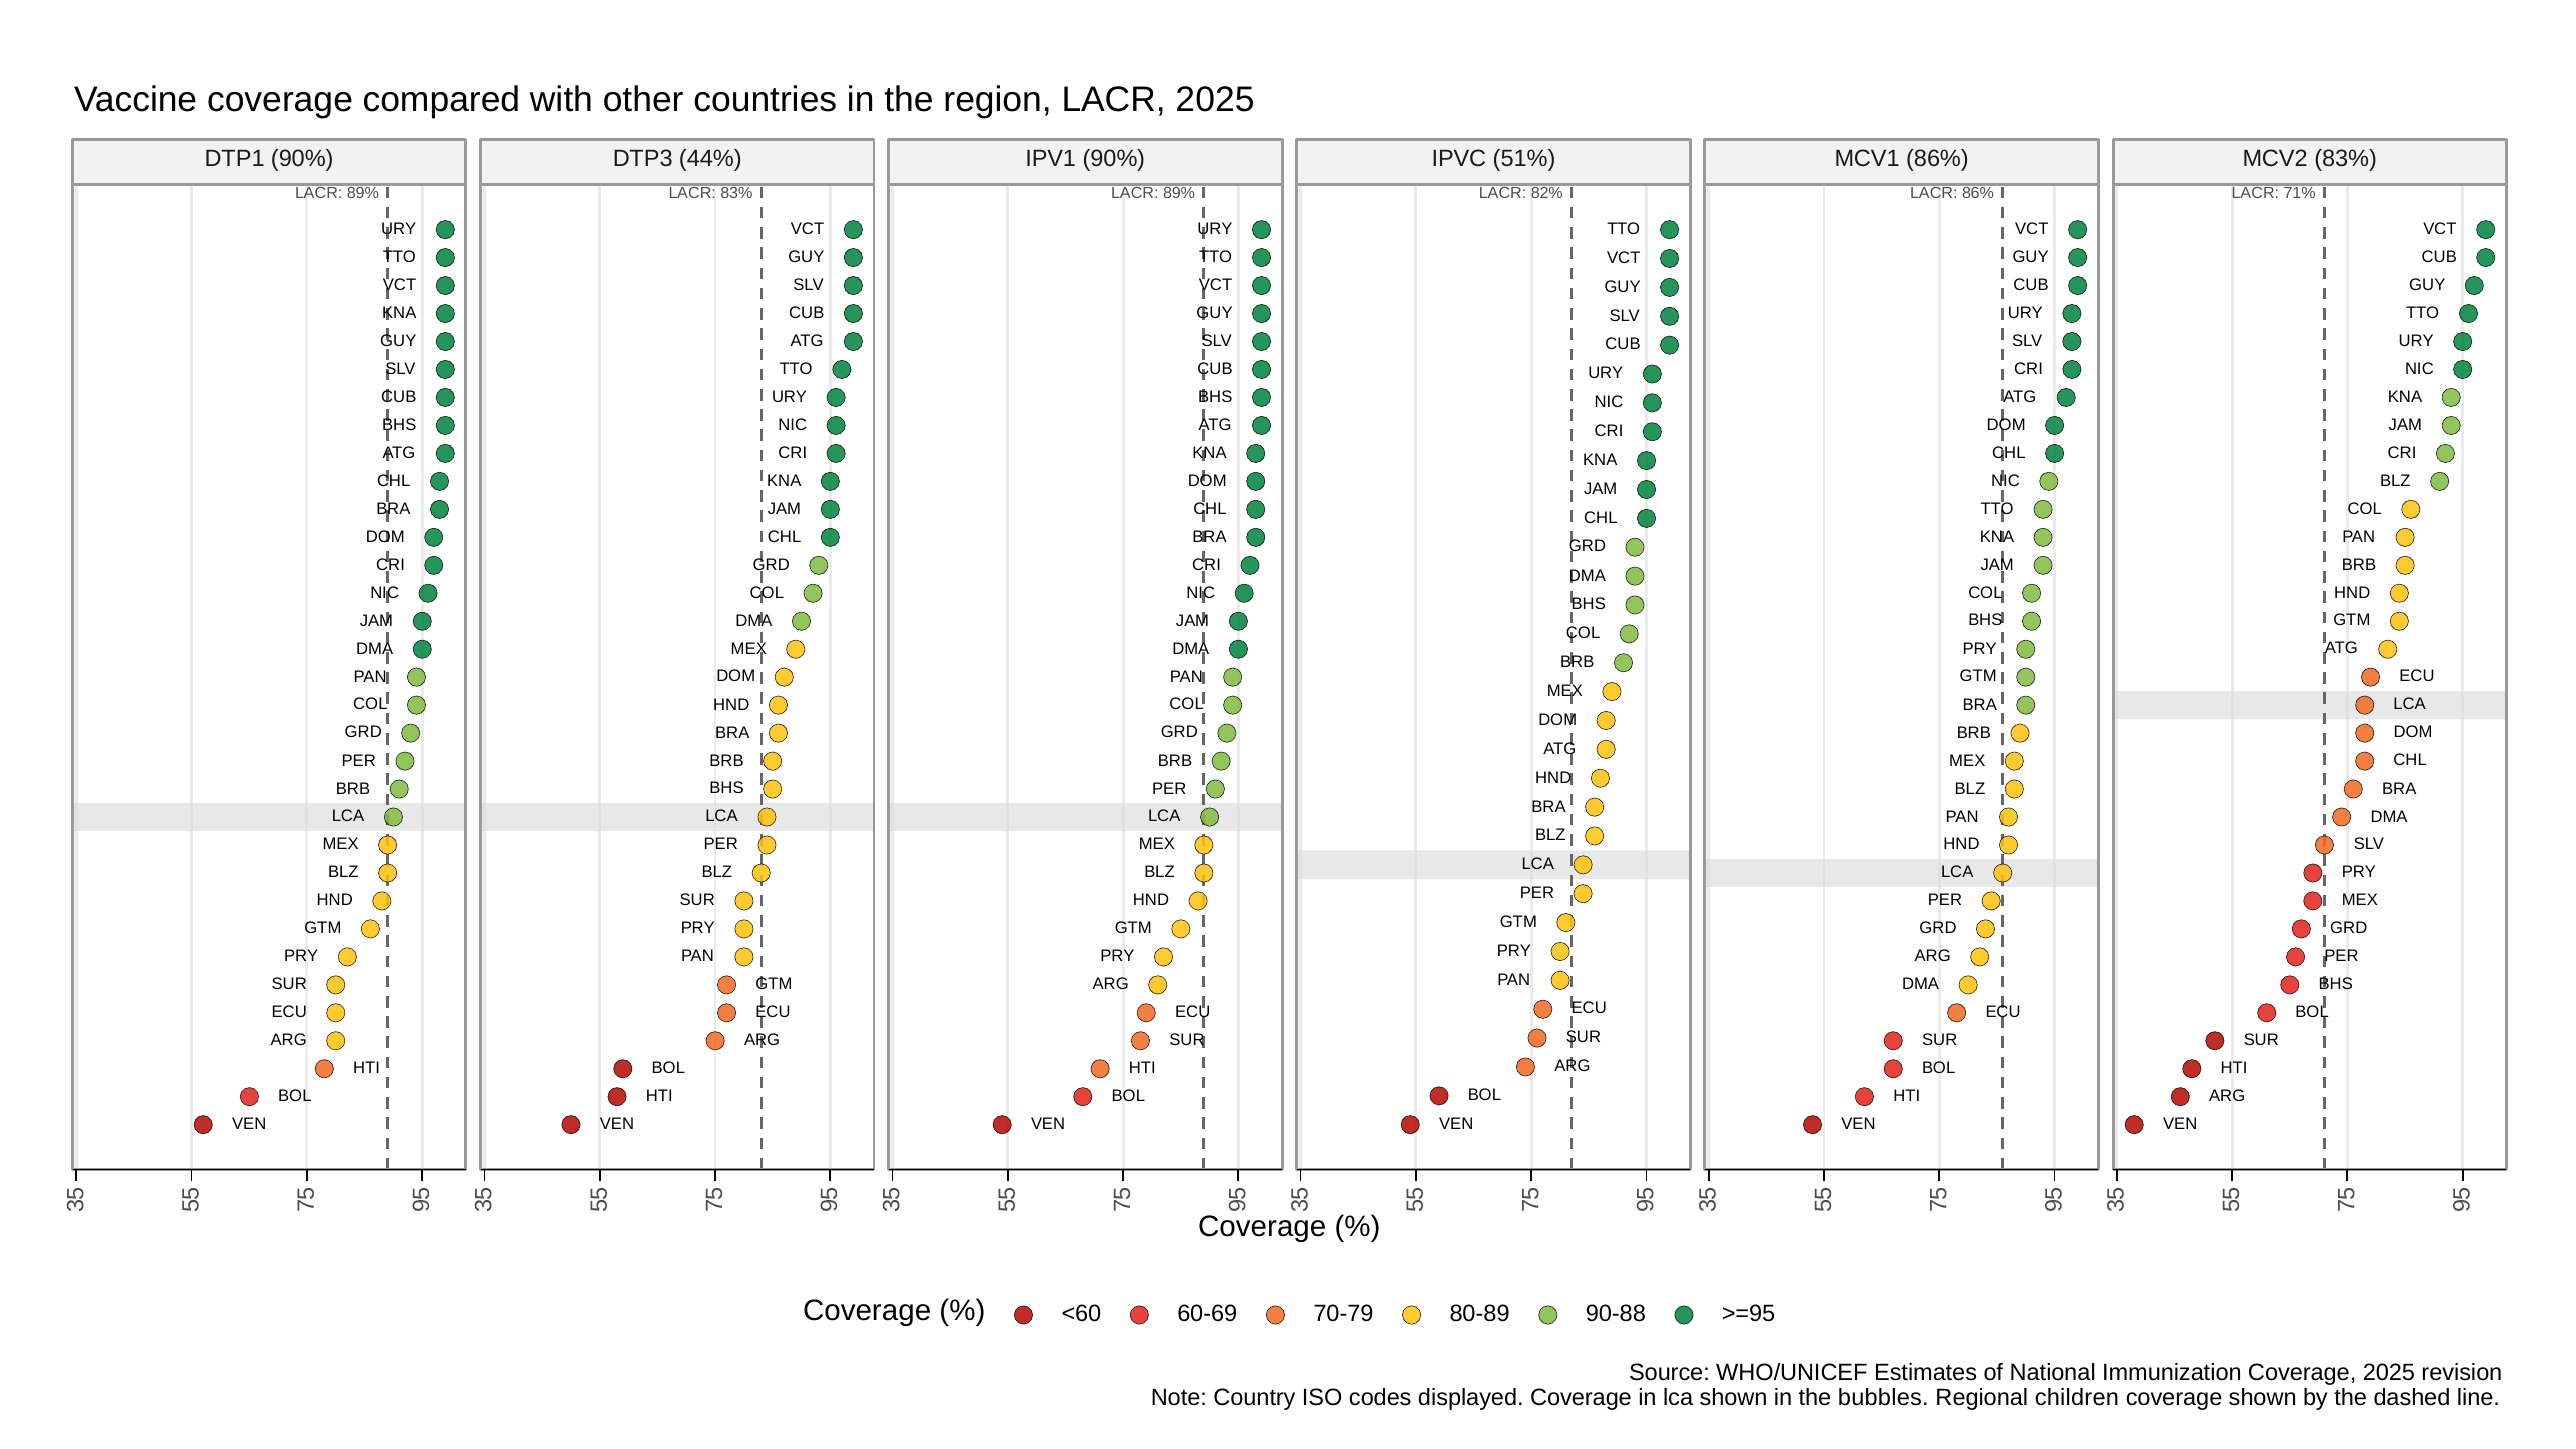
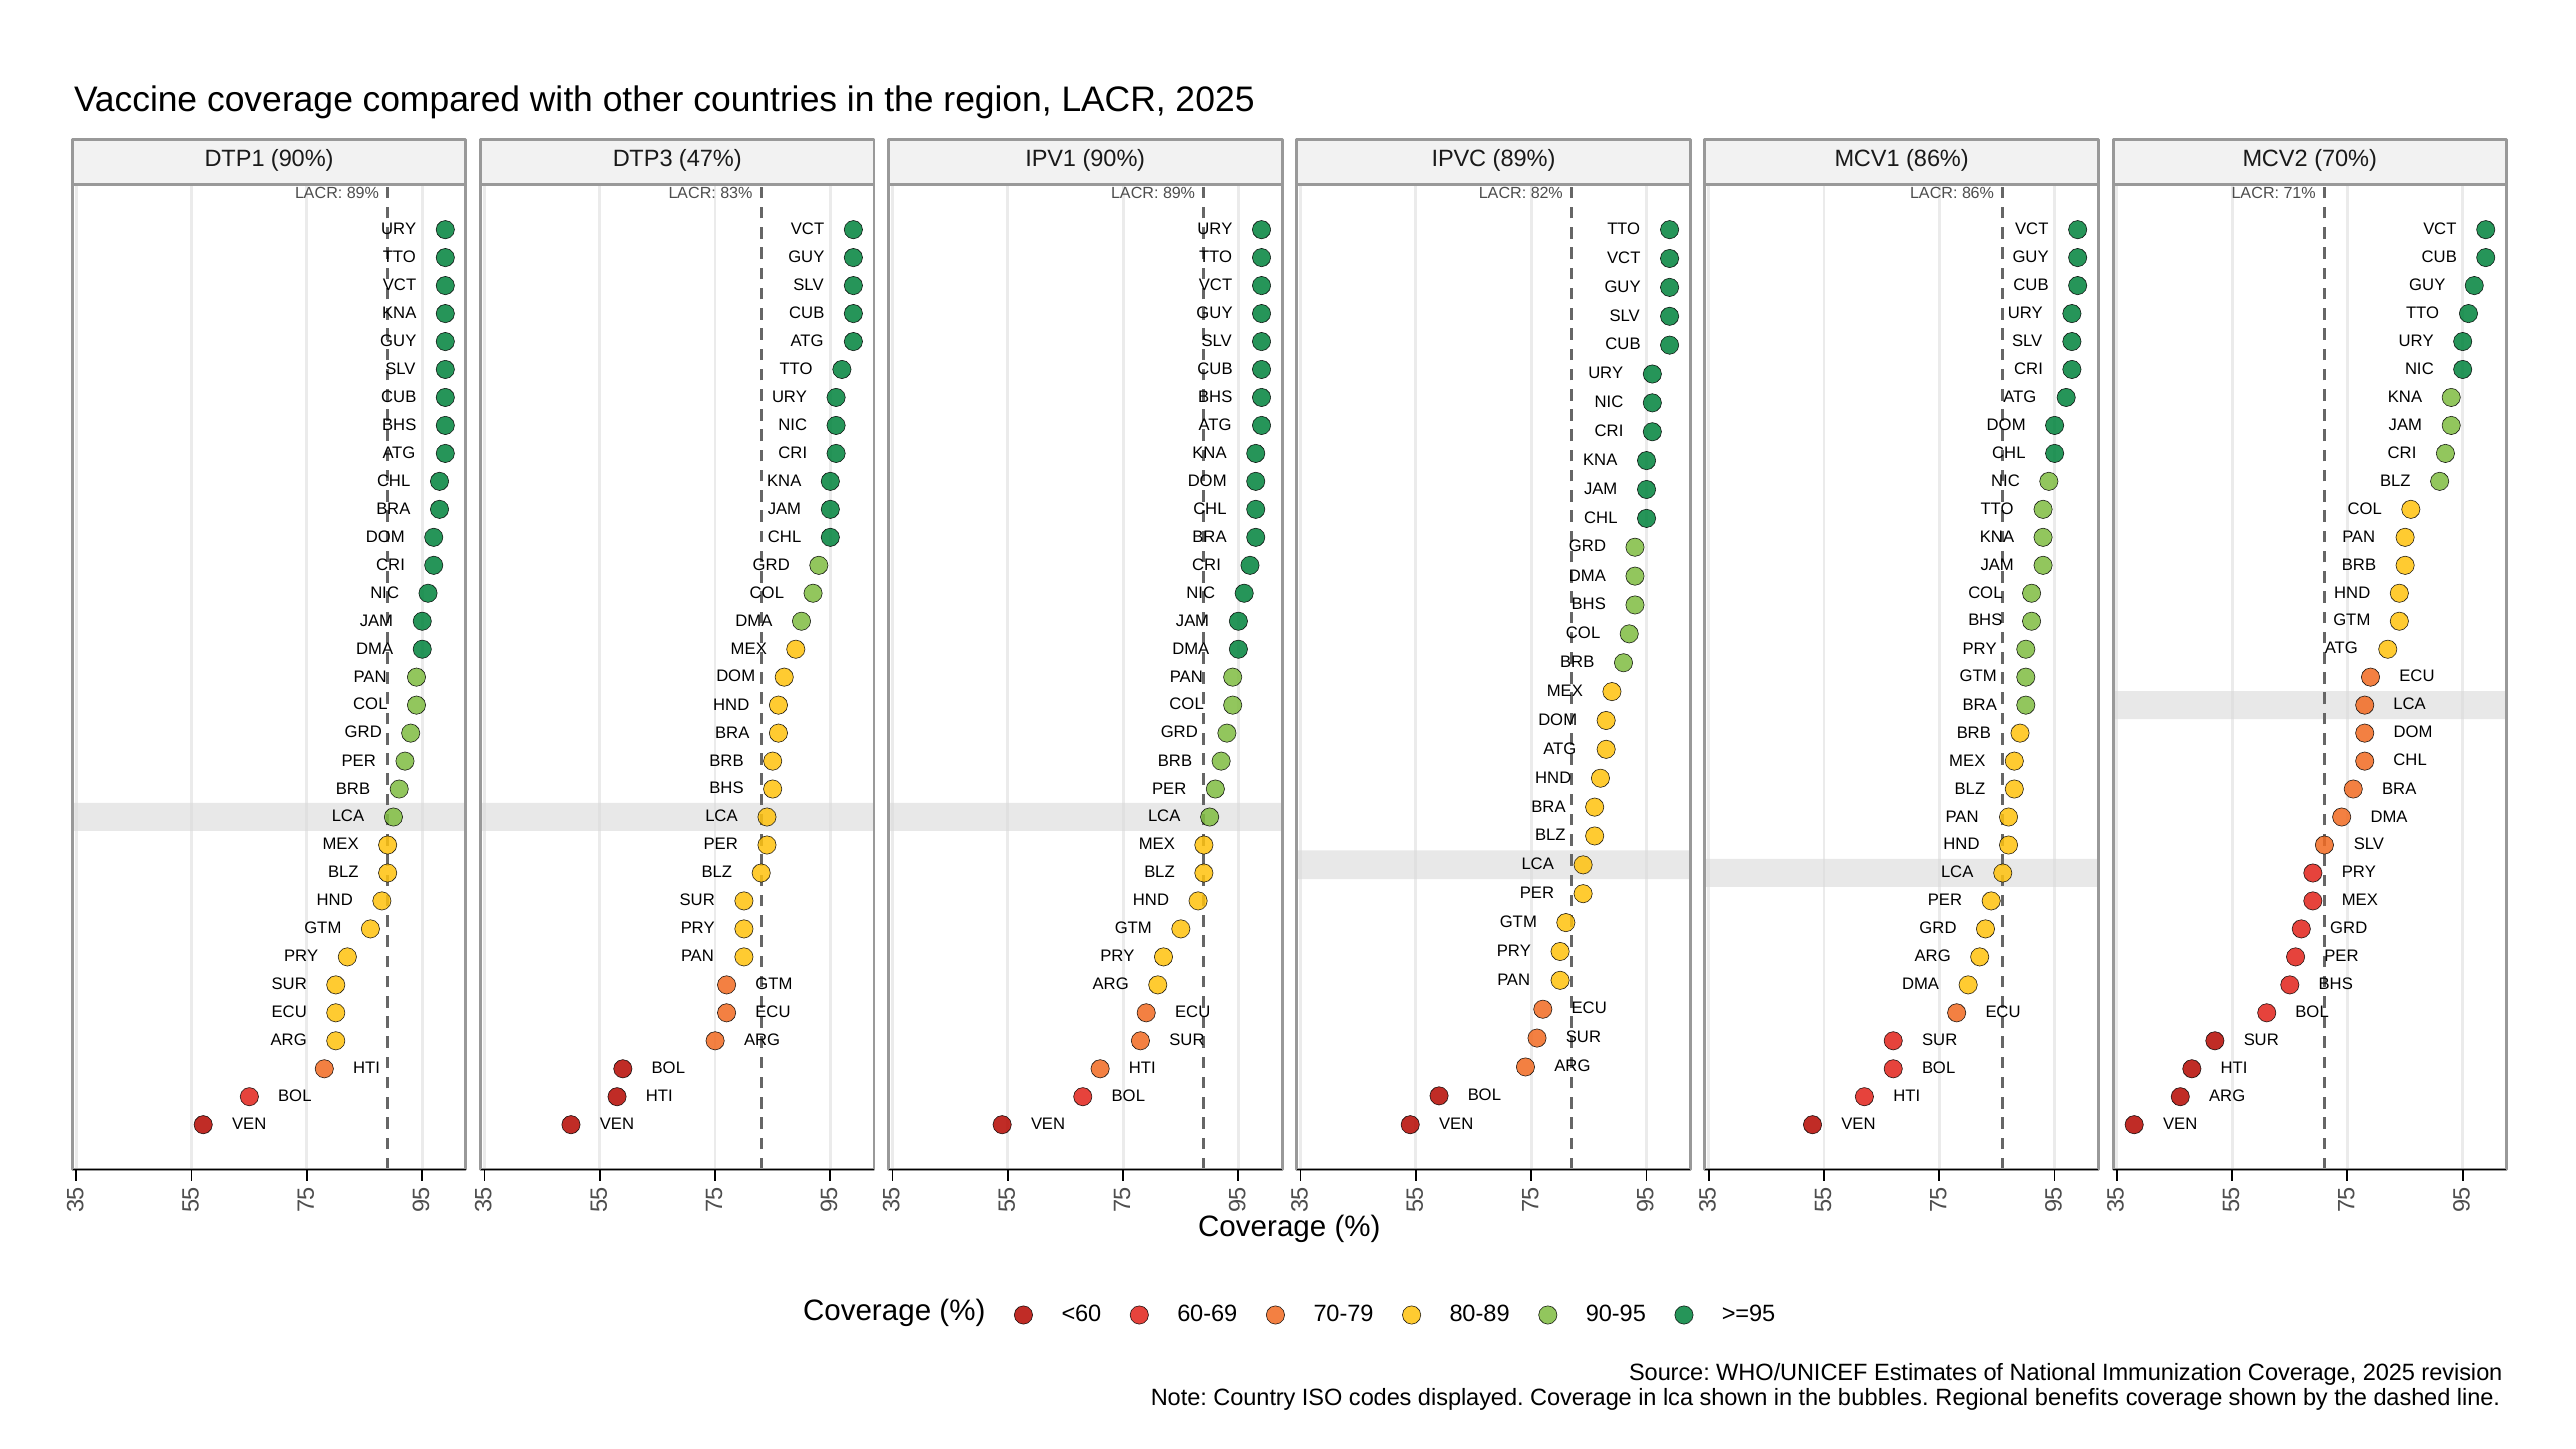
44%: 44% -> 47% (710, 159)
IPVC 51%: 51% -> 89% (1524, 159)
MCV2 83%: 83% -> 70% (2346, 159)
90-88: 90-88 -> 90-95 (1616, 1314)
children: children -> benefits (2077, 1398)
